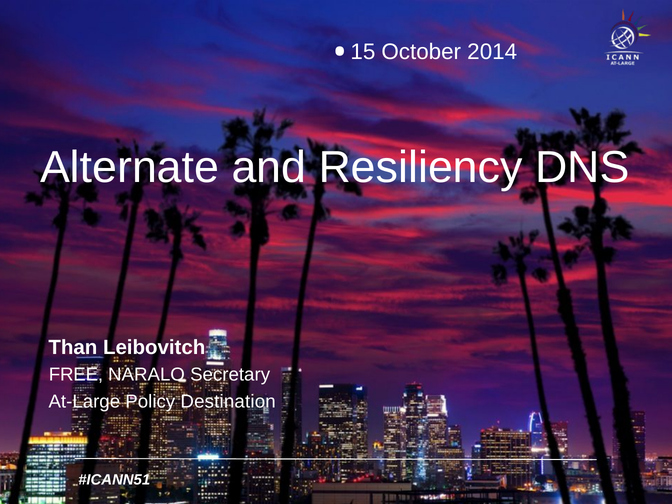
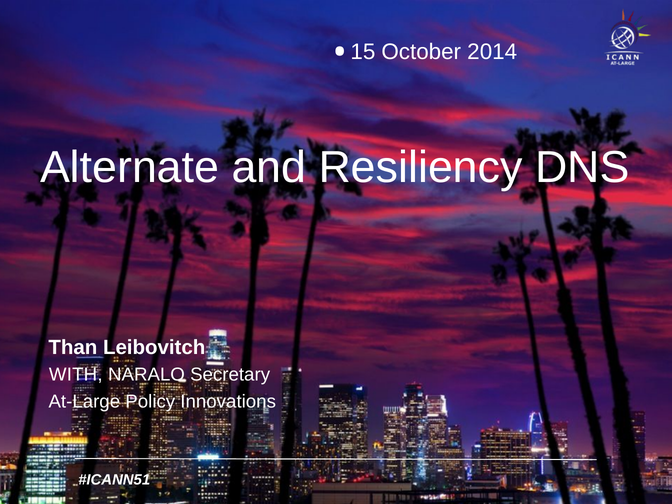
FREE: FREE -> WITH (76, 375)
Destination: Destination -> Innovations (228, 402)
